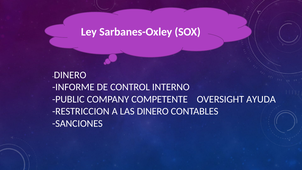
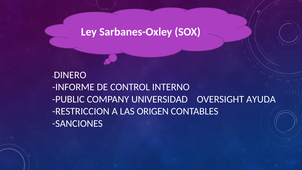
COMPETENTE: COMPETENTE -> UNIVERSIDAD (160, 99)
LAS DINERO: DINERO -> ORIGEN (153, 111)
